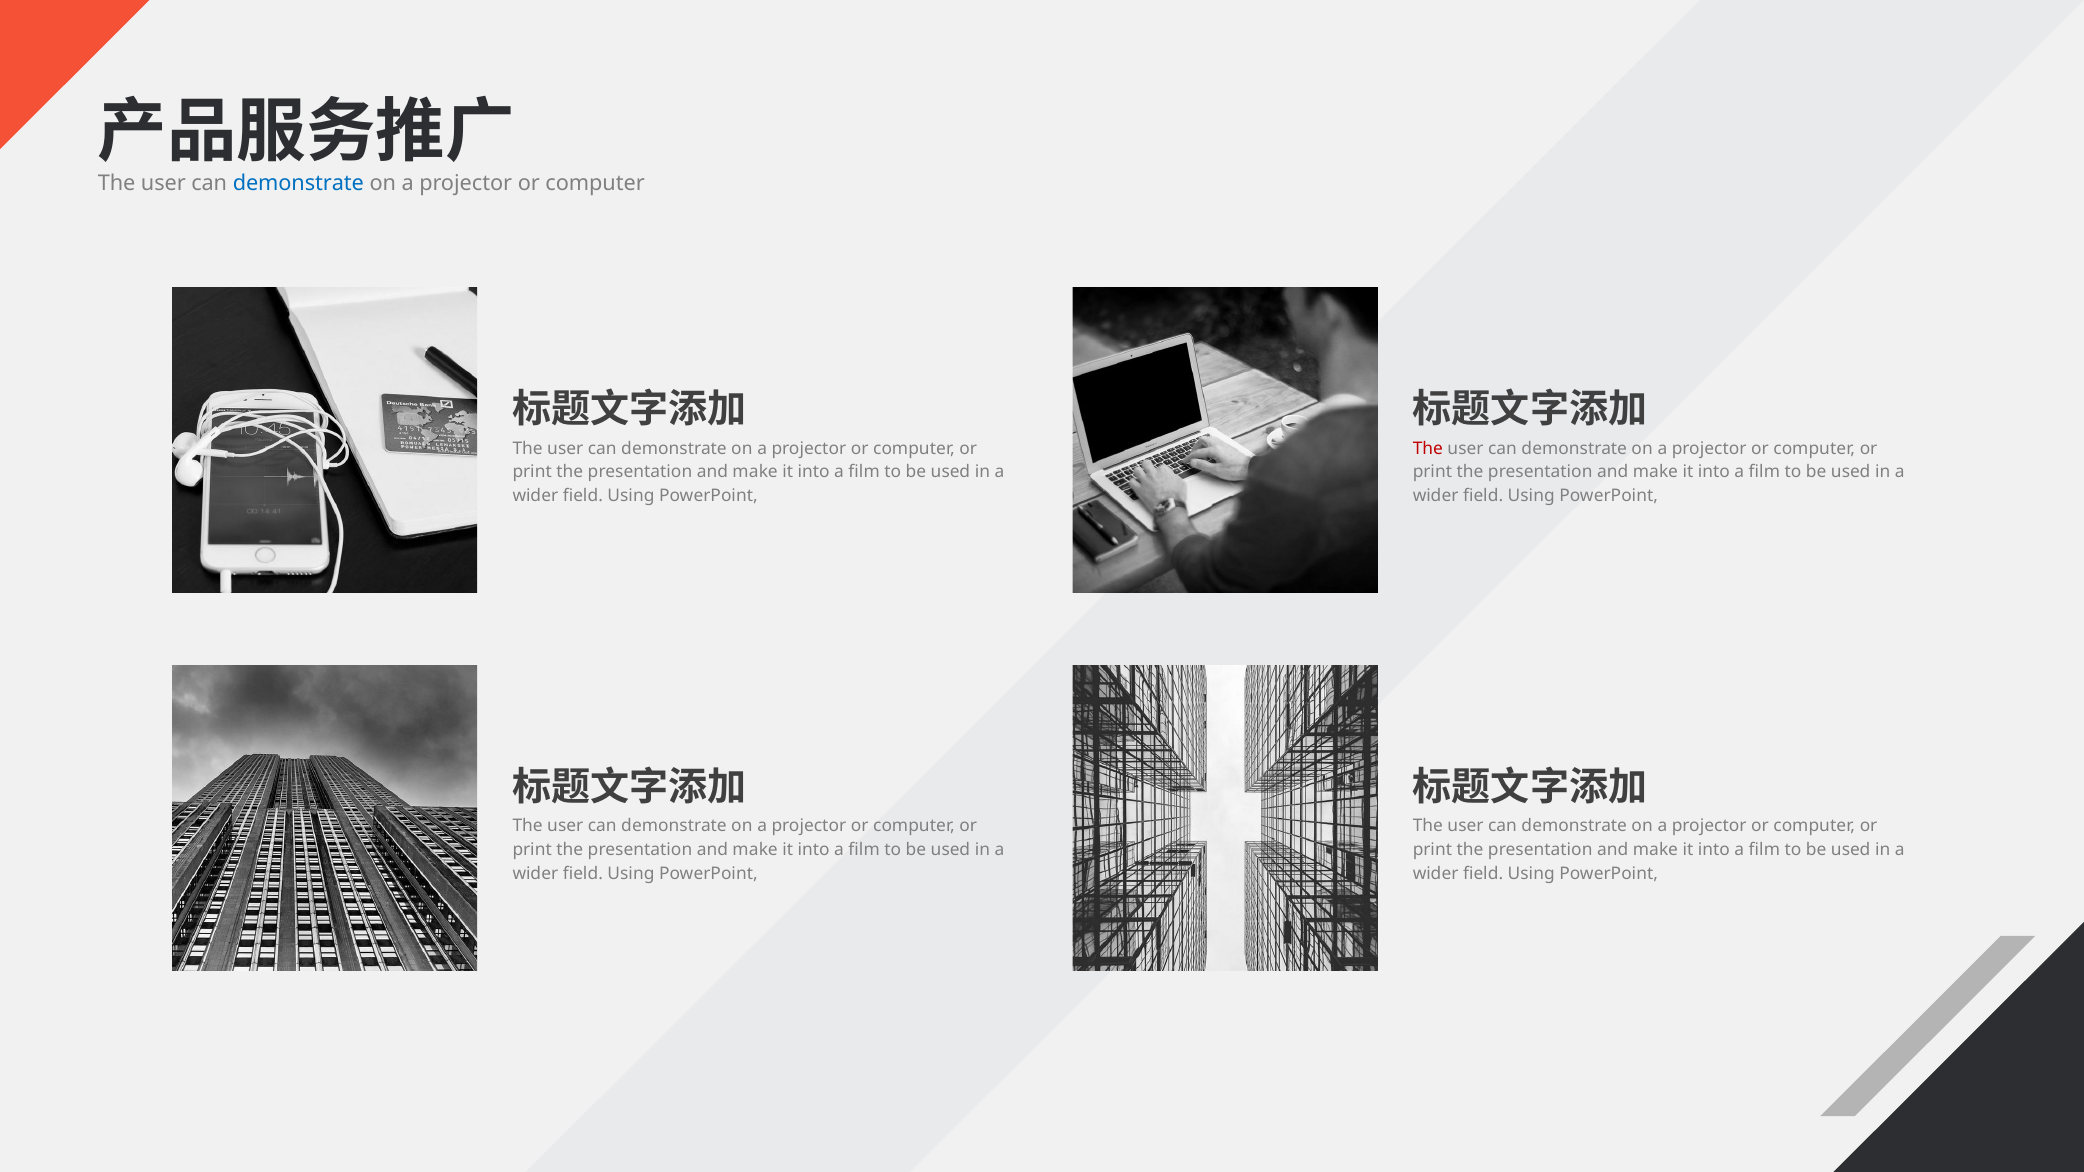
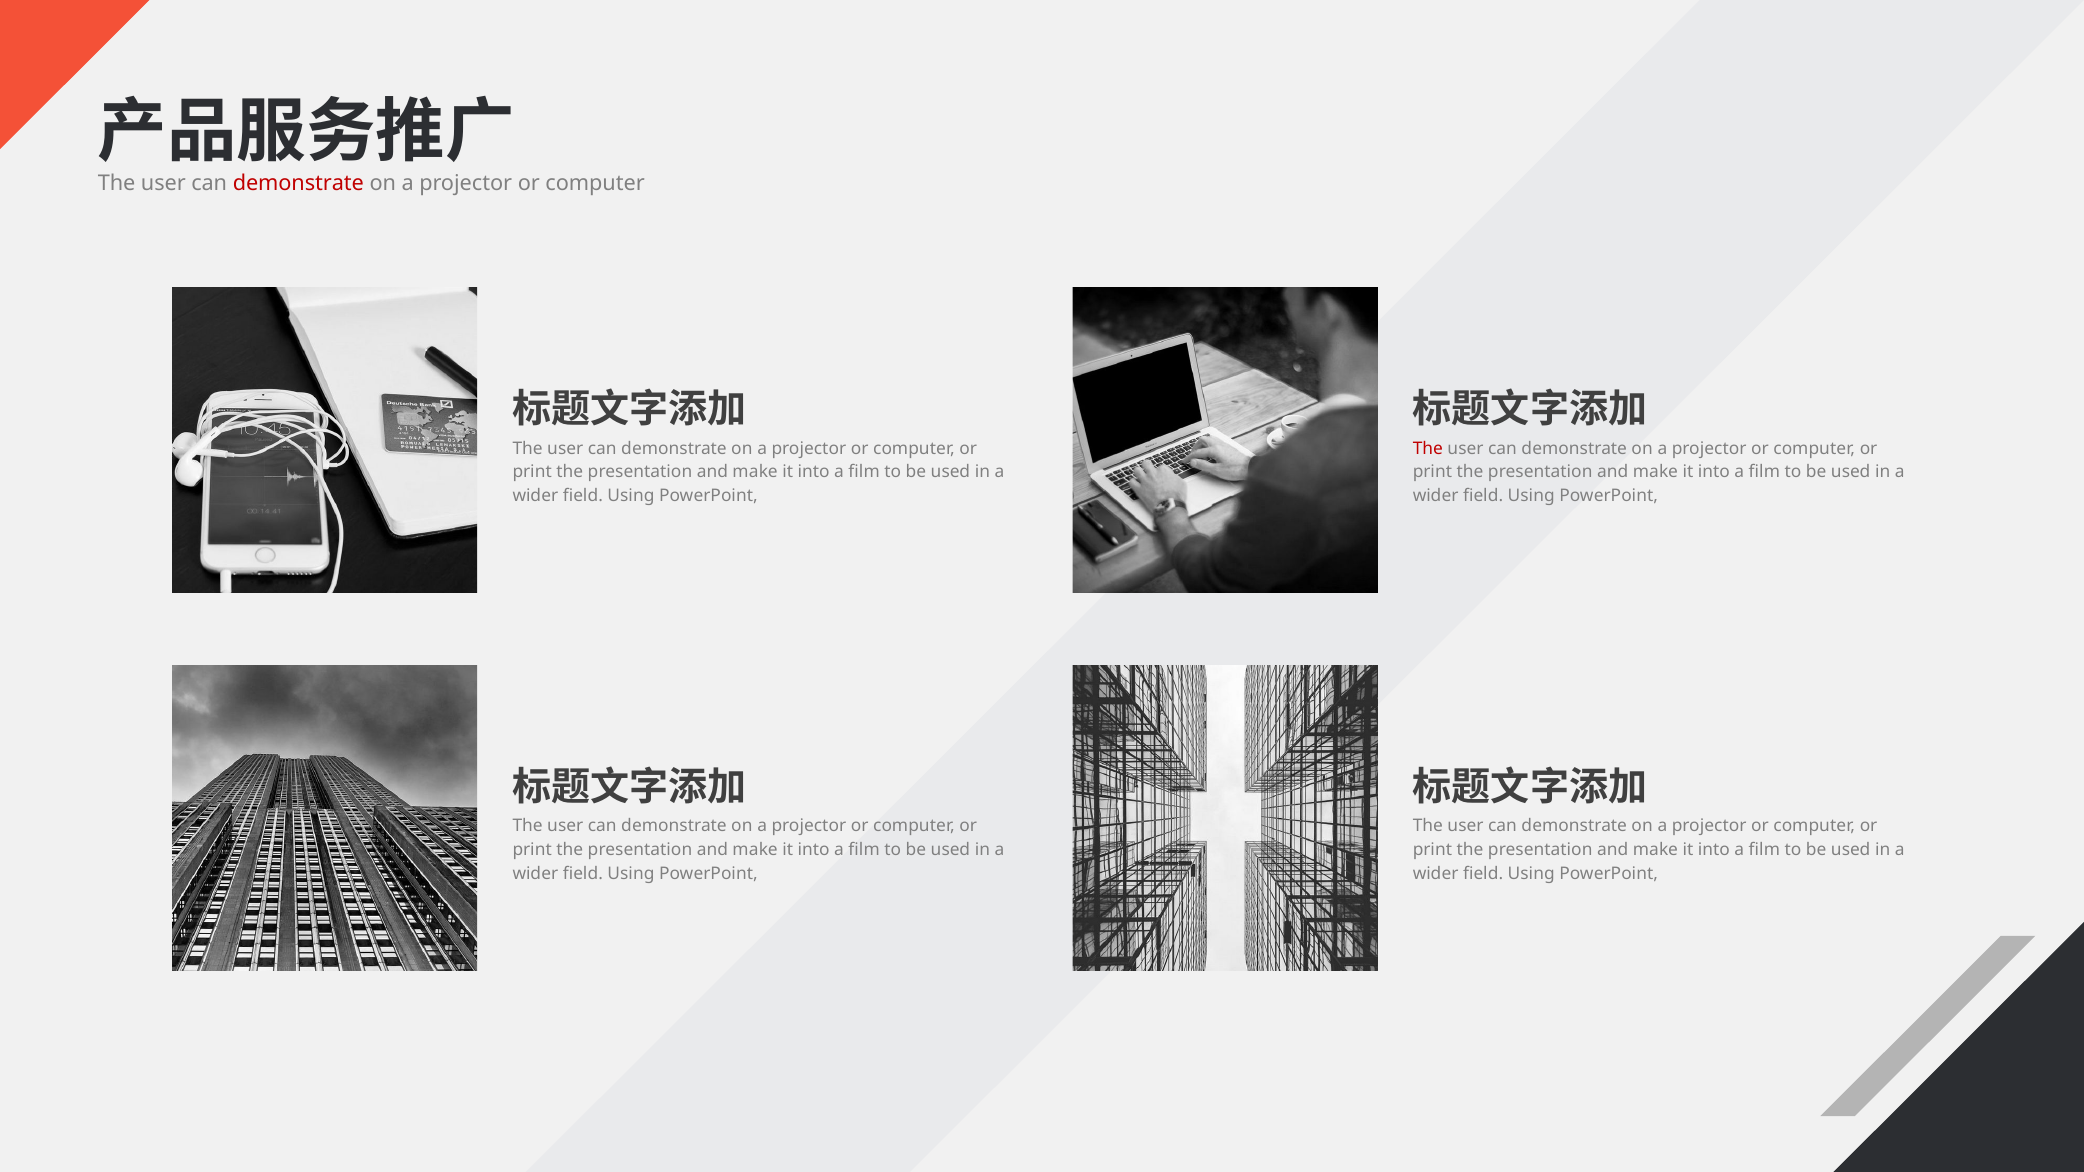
demonstrate colour: blue -> red (298, 184)
